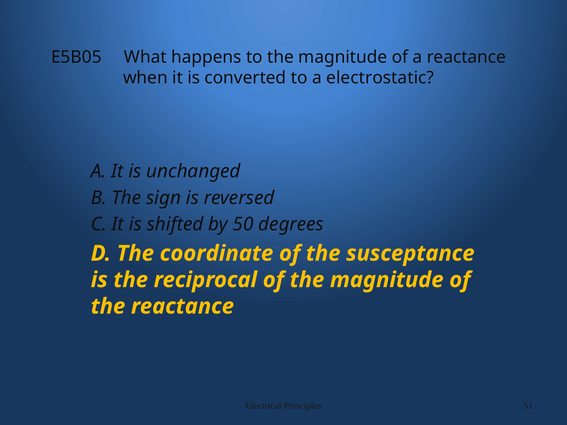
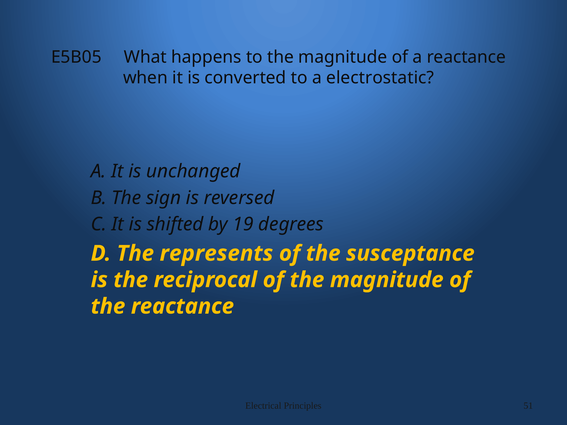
50: 50 -> 19 (243, 224)
coordinate: coordinate -> represents (216, 254)
